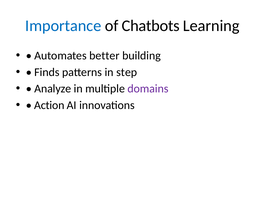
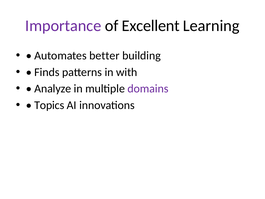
Importance colour: blue -> purple (63, 26)
Chatbots: Chatbots -> Excellent (151, 26)
step: step -> with (127, 72)
Action: Action -> Topics (49, 105)
